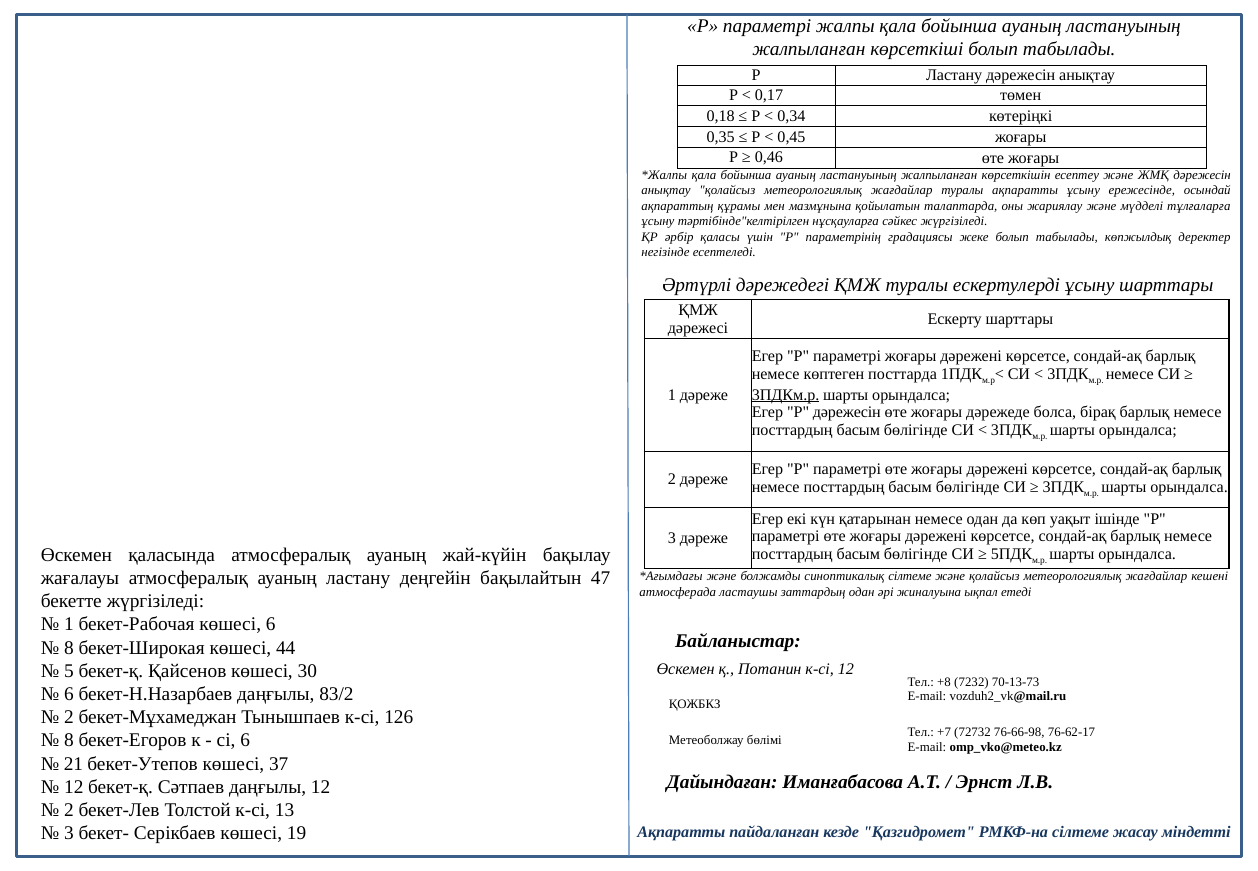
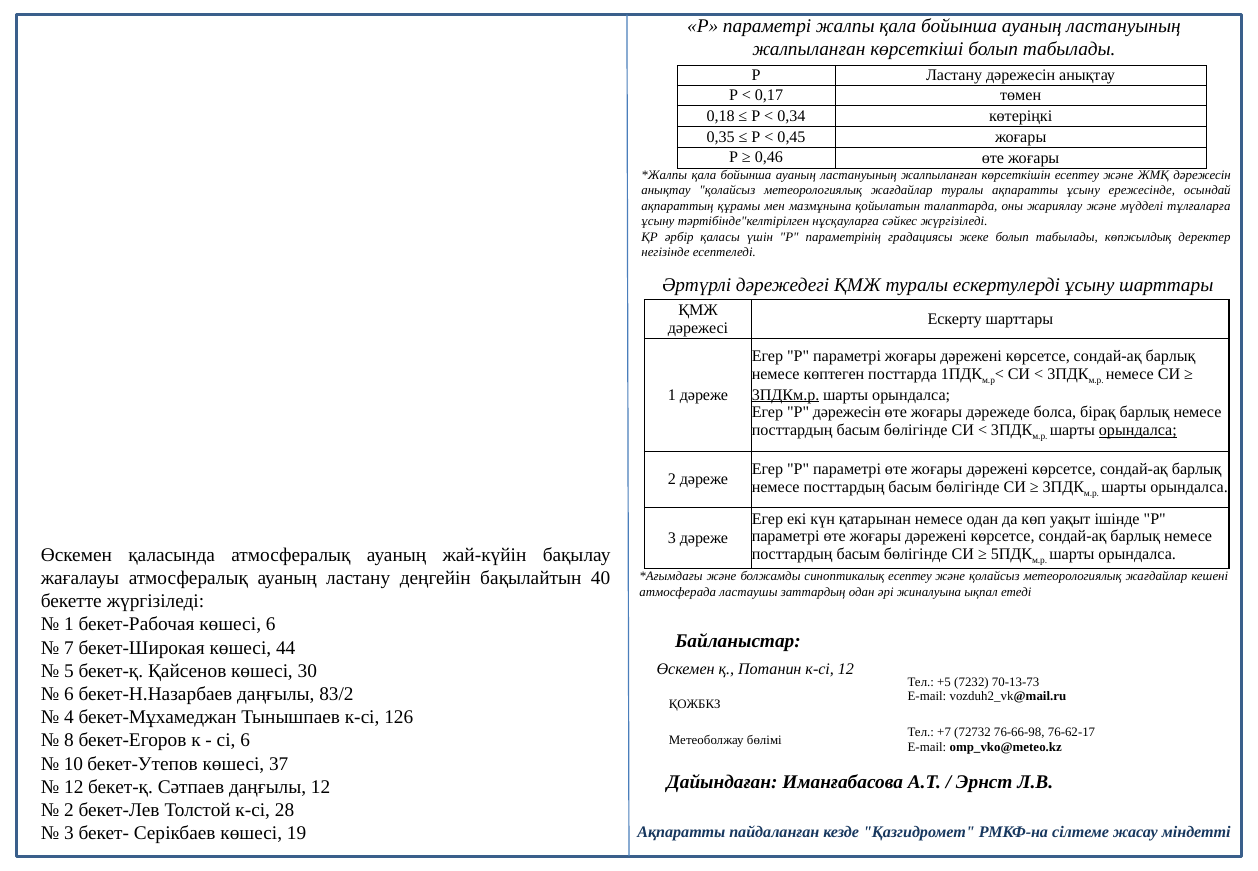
орындалса underline: none -> present (1138, 430)
47: 47 -> 40 (601, 578)
синоптикалық сілтеме: сілтеме -> есептеу (910, 576)
8: 8 -> 7 (69, 648)
+8: +8 -> +5 (944, 682)
2: 2 -> 4 (69, 717)
21: 21 -> 10 (73, 764)
13: 13 -> 28 (285, 810)
